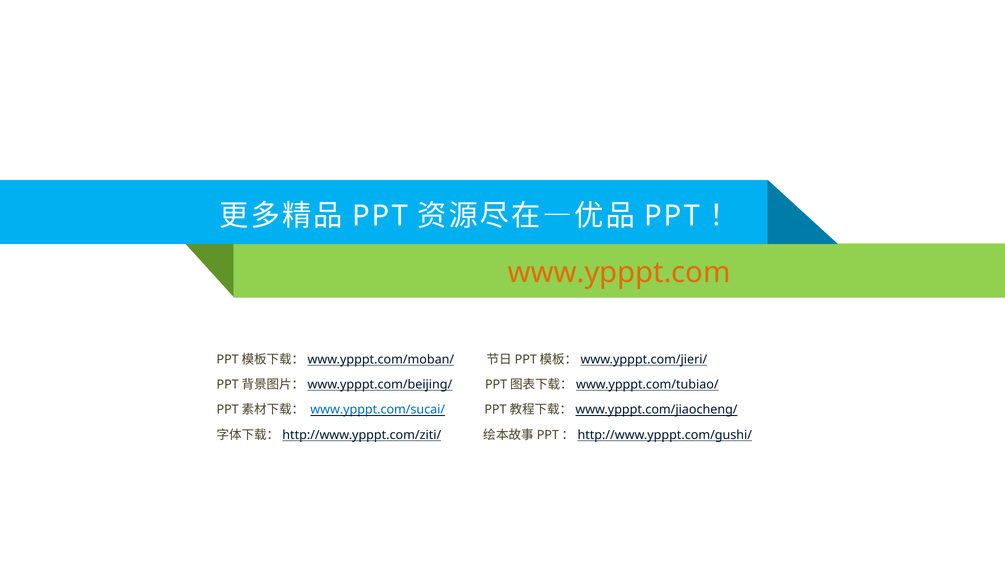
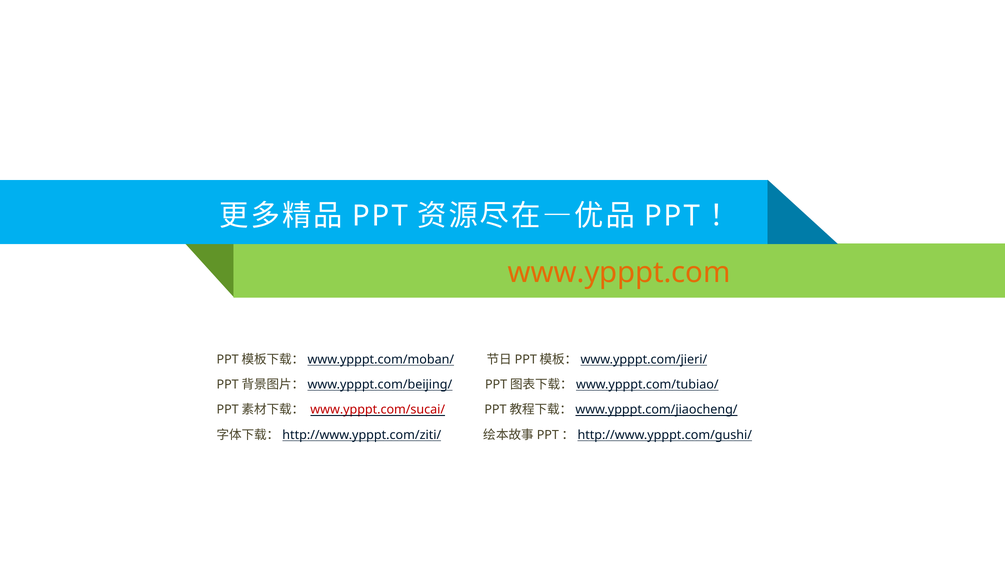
www.ypppt.com/sucai/ colour: blue -> red (378, 409)
